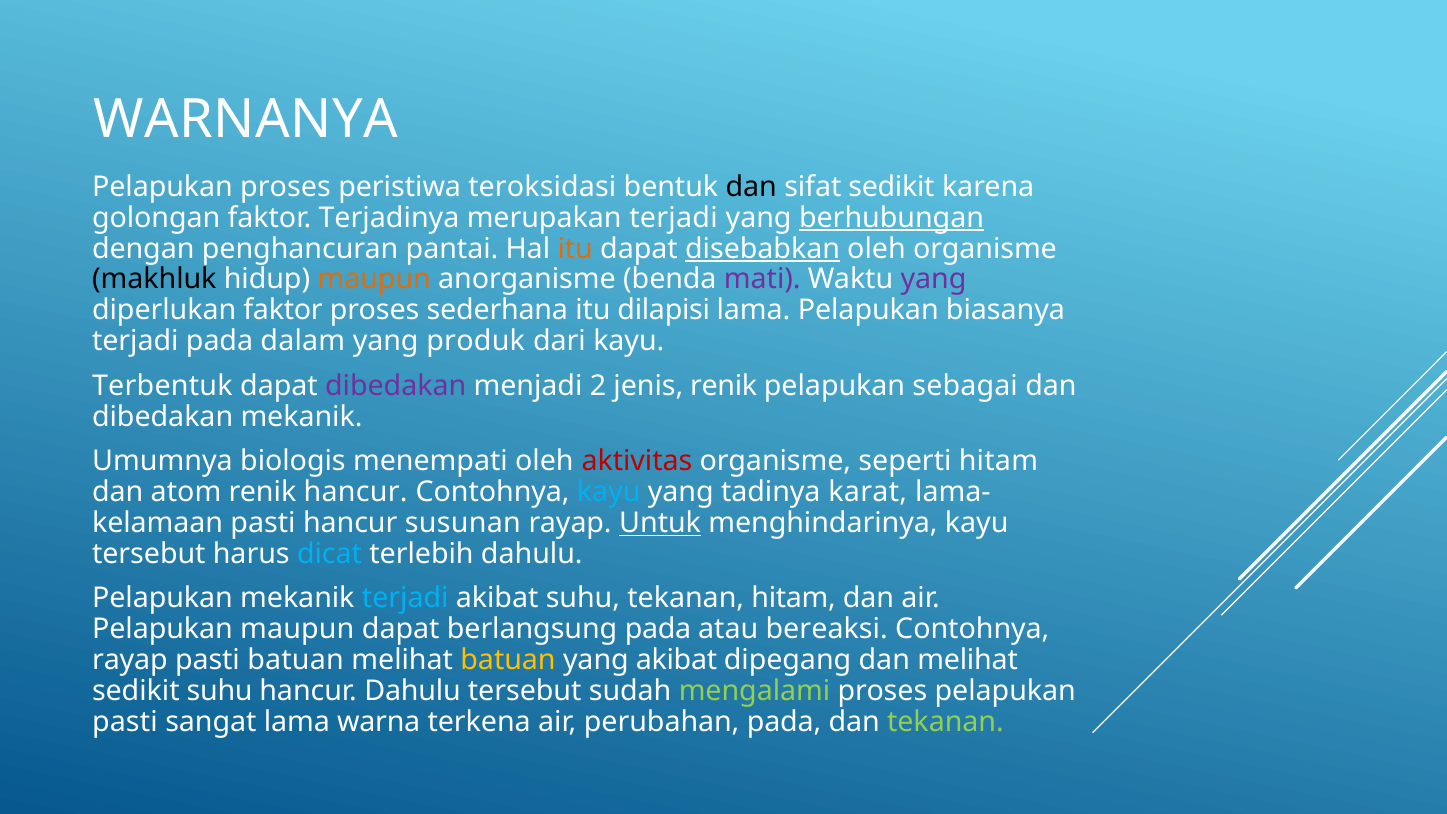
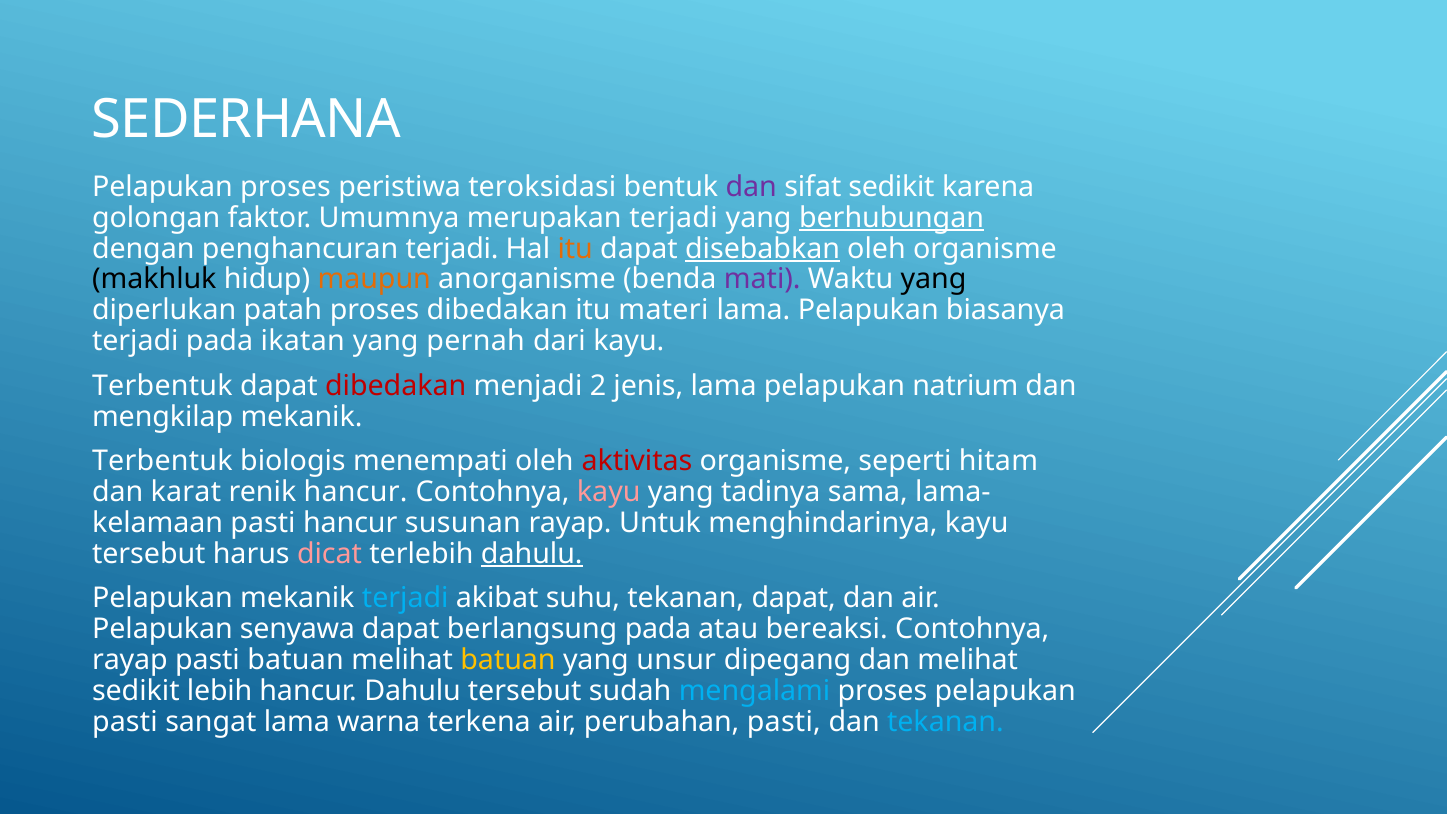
WARNANYA: WARNANYA -> SEDERHANA (246, 119)
dan colour: black -> purple (751, 187)
Terjadinya: Terjadinya -> Umumnya (389, 218)
penghancuran pantai: pantai -> terjadi (452, 249)
yang colour: purple -> black (934, 279)
diperlukan faktor: faktor -> patah (283, 310)
proses sederhana: sederhana -> dibedakan (497, 310)
dilapisi: dilapisi -> materi (663, 310)
dalam: dalam -> ikatan (303, 341)
produk: produk -> pernah (476, 341)
dibedakan colour: purple -> red (396, 386)
jenis renik: renik -> lama (724, 386)
sebagai: sebagai -> natrium (965, 386)
dibedakan: dibedakan -> mengkilap (163, 417)
Umumnya: Umumnya -> Terbentuk (162, 461)
atom: atom -> karat (186, 492)
kayu colour: light blue -> pink (609, 492)
karat: karat -> sama (868, 492)
Untuk underline: present -> none (660, 523)
dicat colour: light blue -> pink (330, 554)
dahulu underline: none -> present (532, 554)
tekanan hitam: hitam -> dapat (794, 598)
Pelapukan maupun: maupun -> senyawa (297, 629)
yang akibat: akibat -> unsur (676, 660)
sedikit suhu: suhu -> lebih (220, 691)
mengalami colour: light green -> light blue (754, 691)
perubahan pada: pada -> pasti (784, 722)
tekanan colour: light green -> light blue (945, 722)
